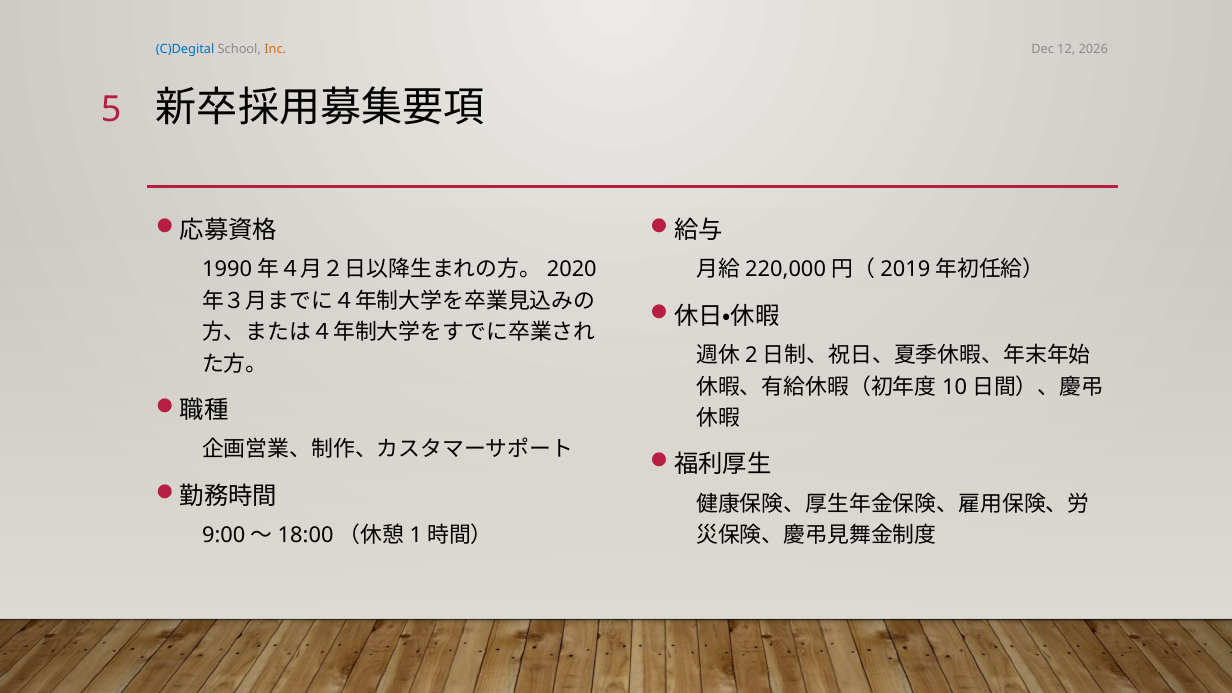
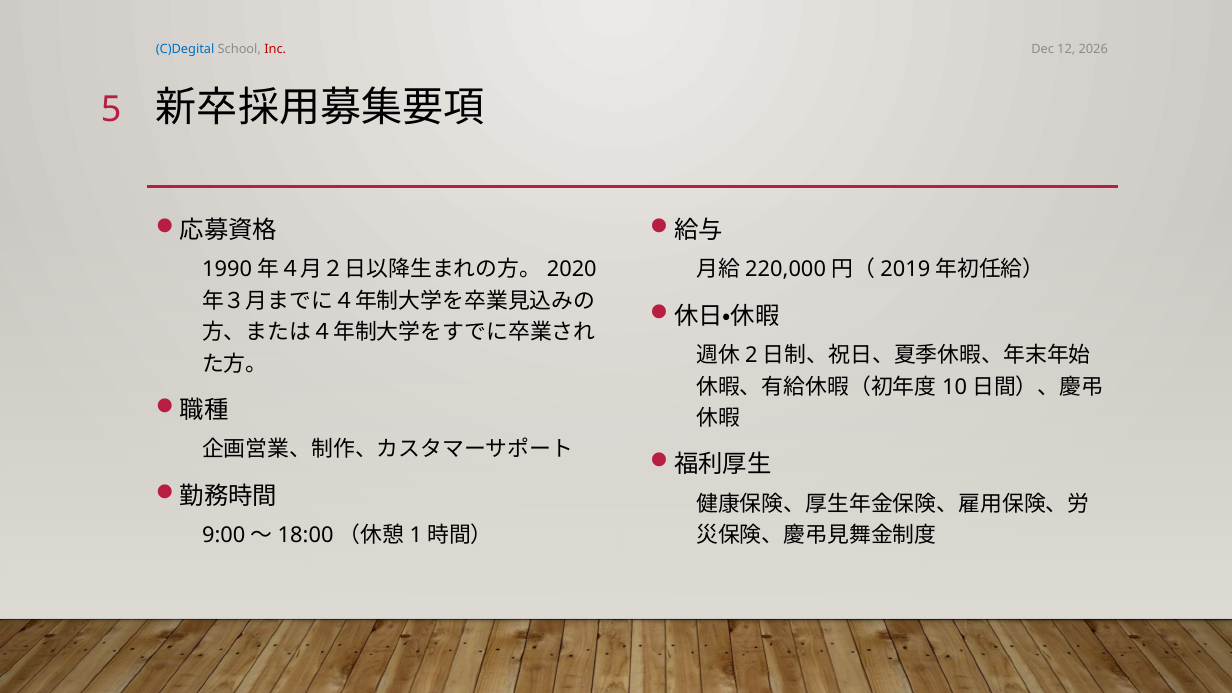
Inc colour: orange -> red (275, 49)
